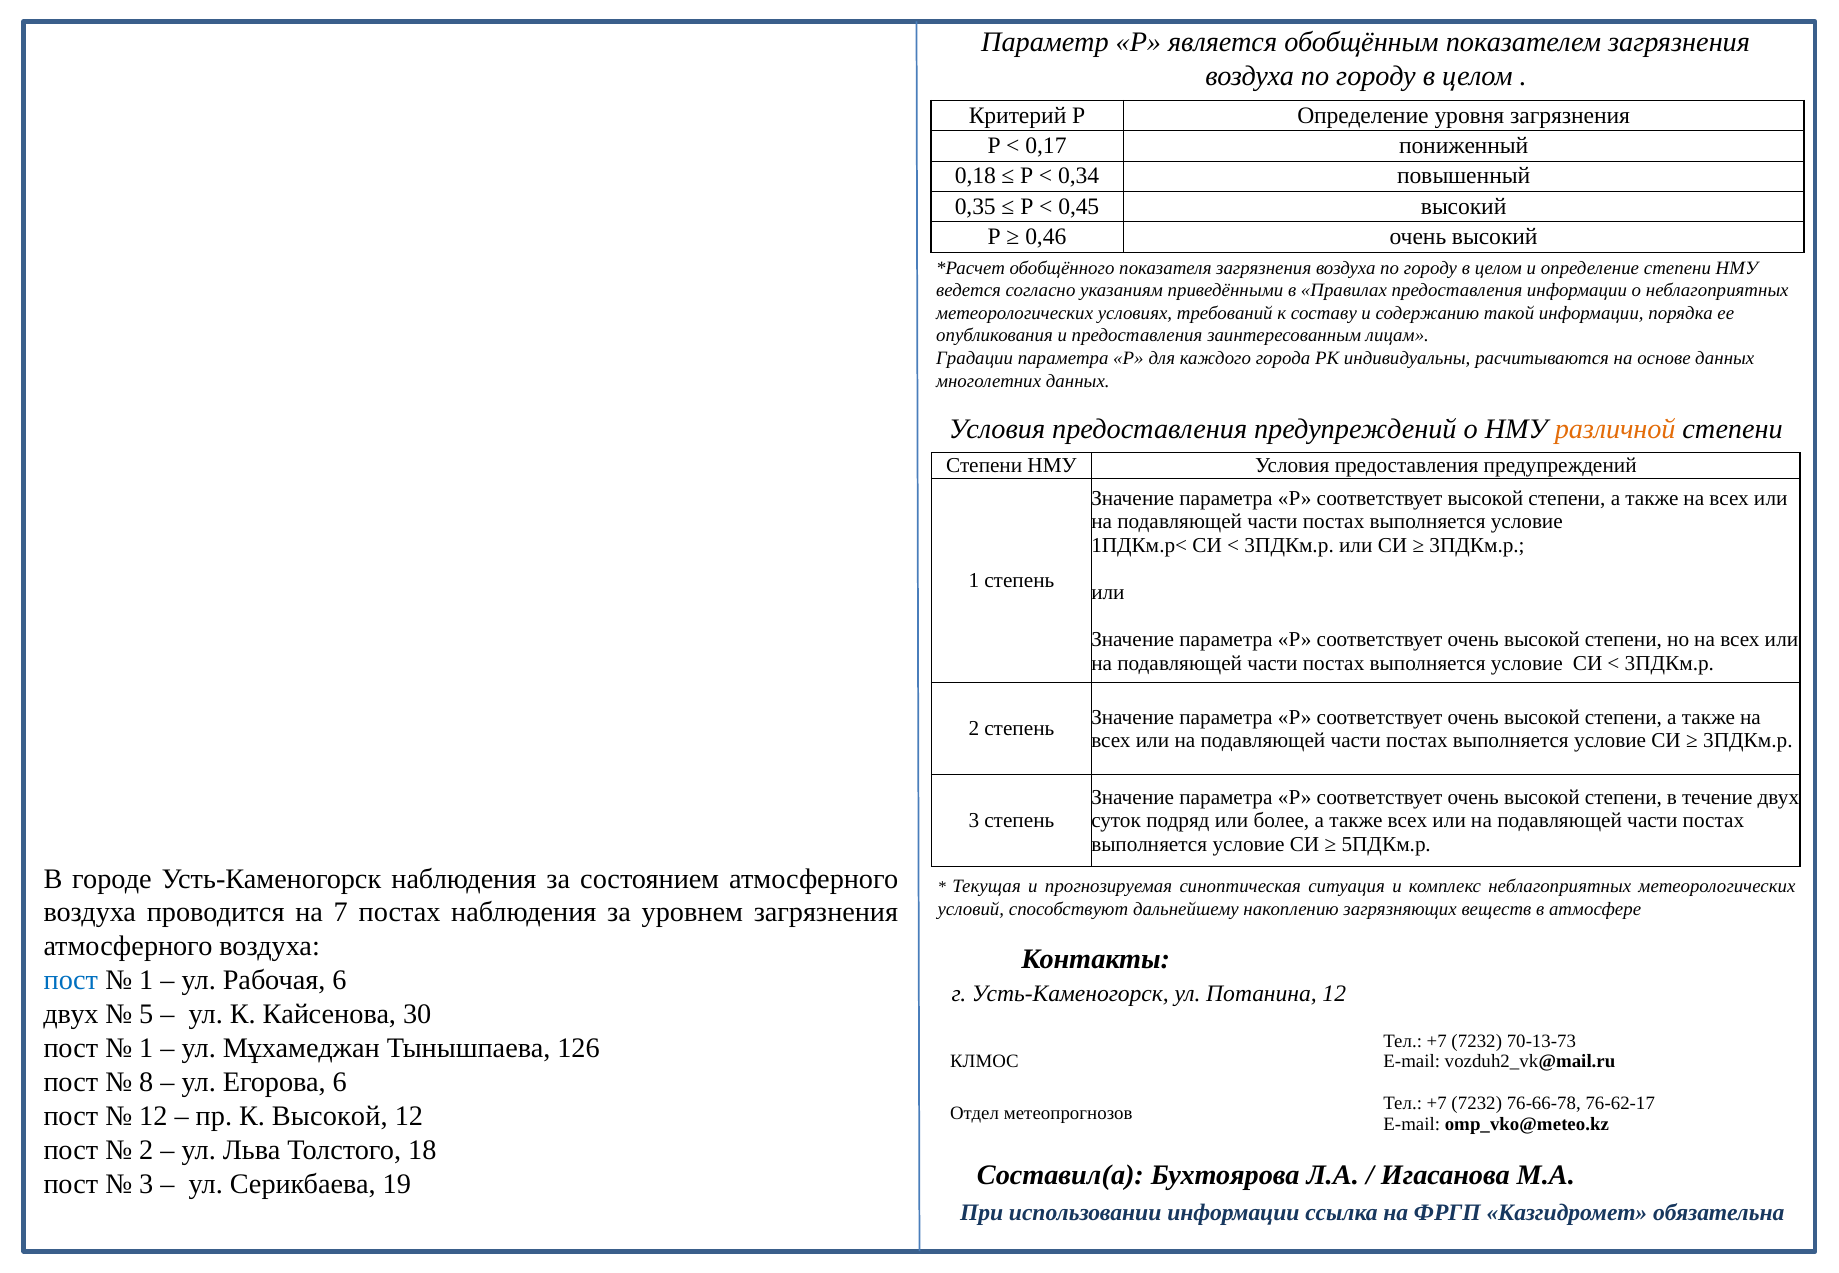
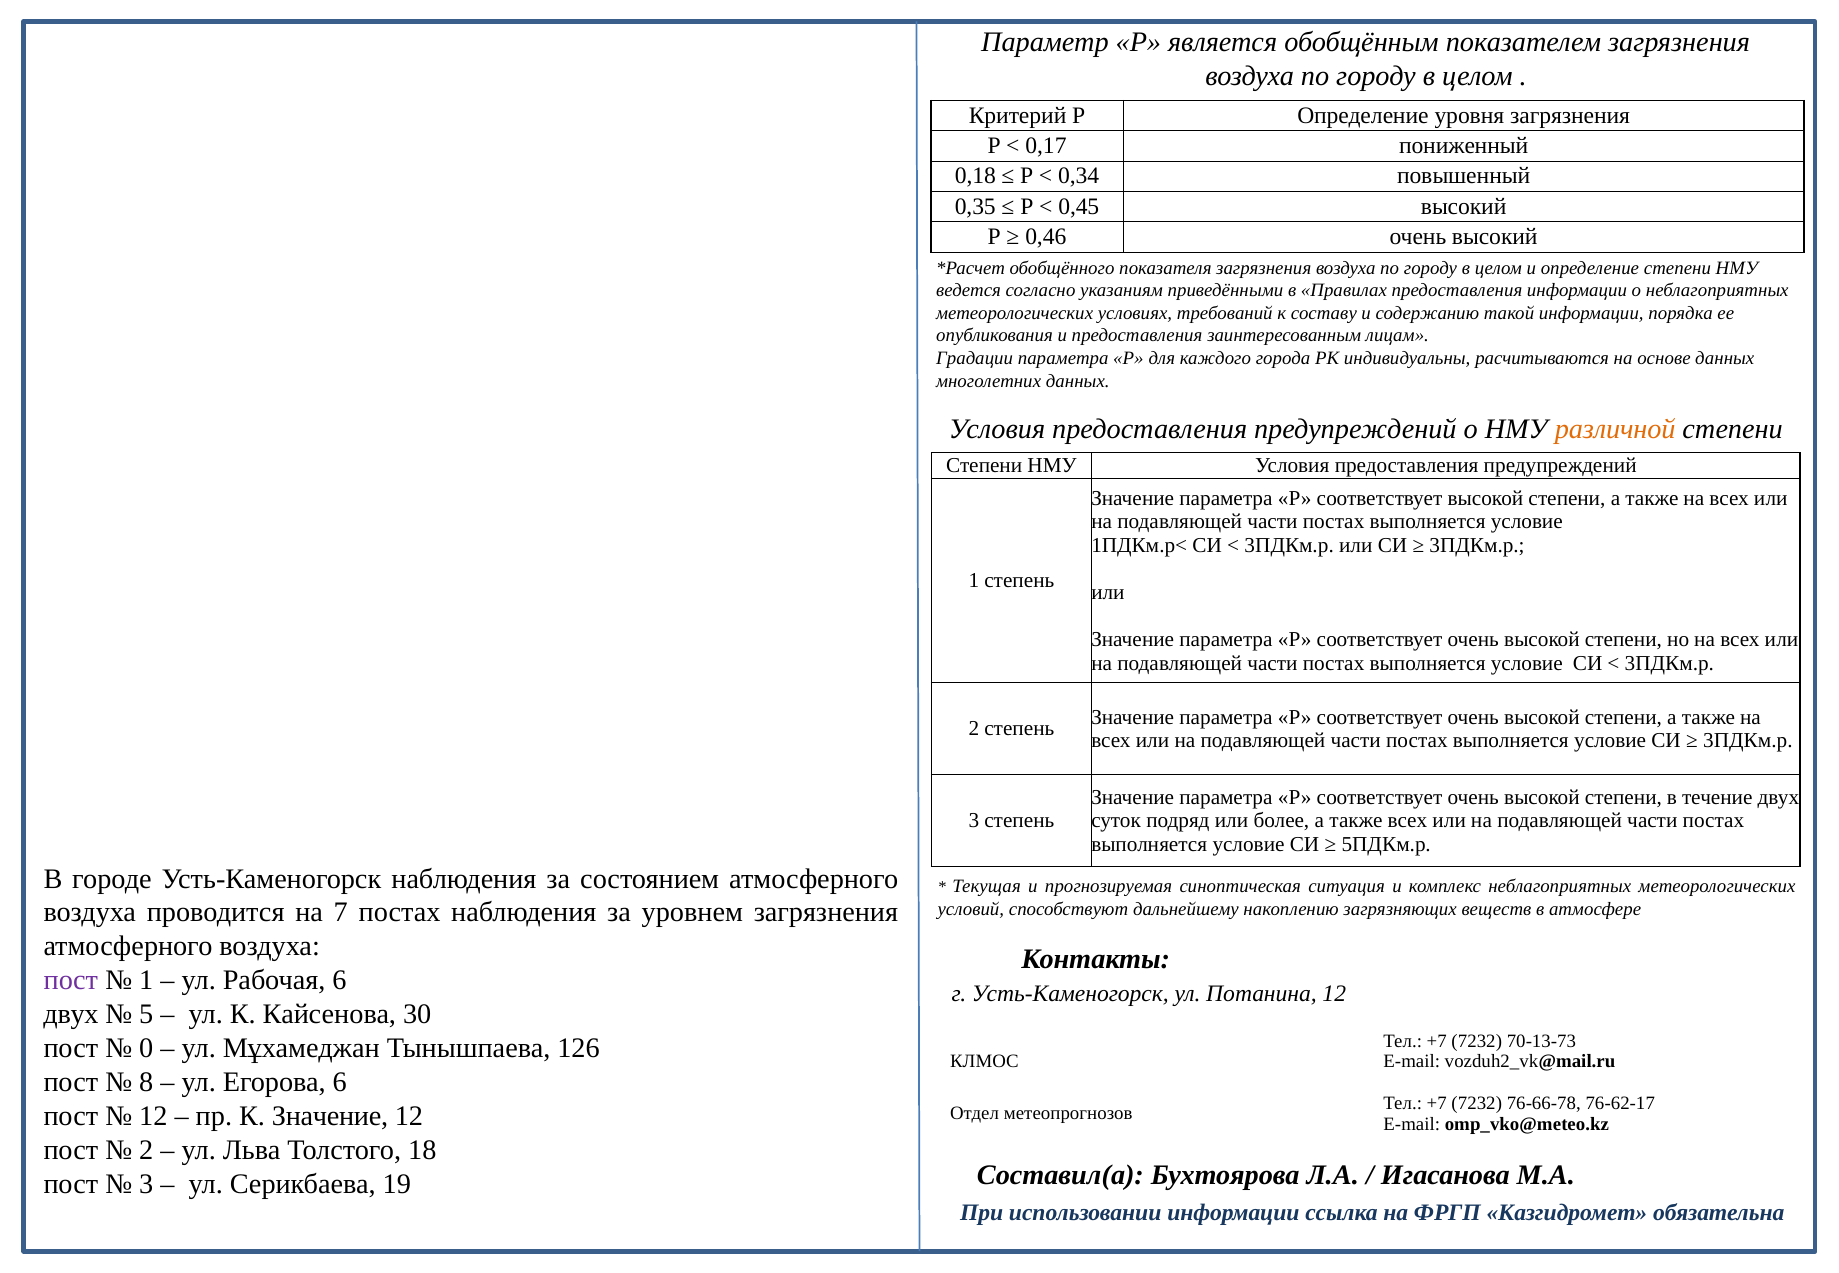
пост colour: blue -> purple (71, 981)
1: 1 -> 0 (146, 1049)
К Высокой: Высокой -> Значение (330, 1116)
